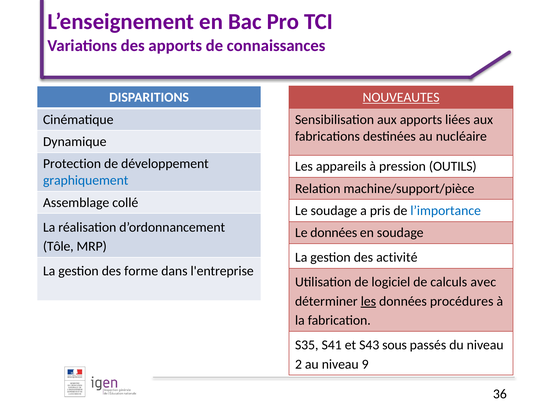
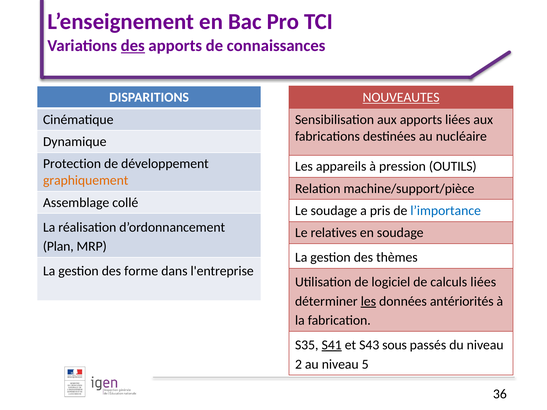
des underline: none -> present (133, 46)
graphiquement colour: blue -> orange (86, 181)
Le données: données -> relatives (334, 233)
Tôle: Tôle -> Plan (58, 247)
activité: activité -> thèmes (397, 258)
calculs avec: avec -> liées (483, 282)
procédures: procédures -> antériorités (462, 301)
S41 underline: none -> present (332, 345)
9: 9 -> 5 (365, 364)
